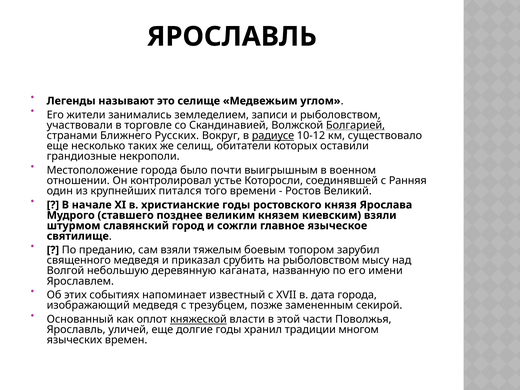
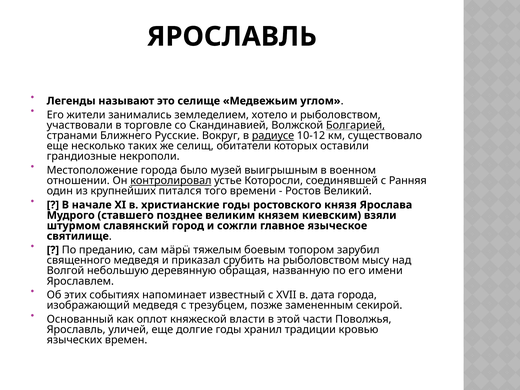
записи: записи -> хотело (270, 115)
Русских: Русских -> Русские (177, 136)
почти: почти -> музей (226, 170)
контролировал underline: none -> present (171, 181)
сам взяли: взяли -> мäрӹ (176, 250)
каганата: каганата -> обращая (244, 271)
княжеской underline: present -> none (198, 319)
многом: многом -> кровью (359, 330)
